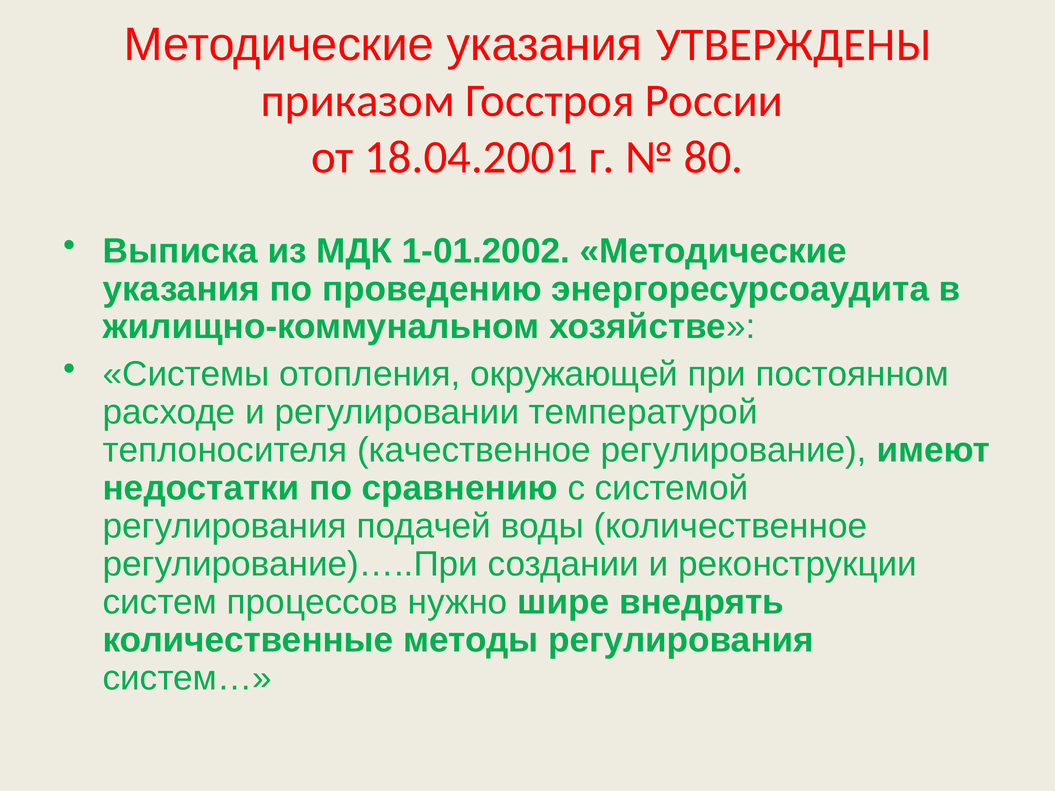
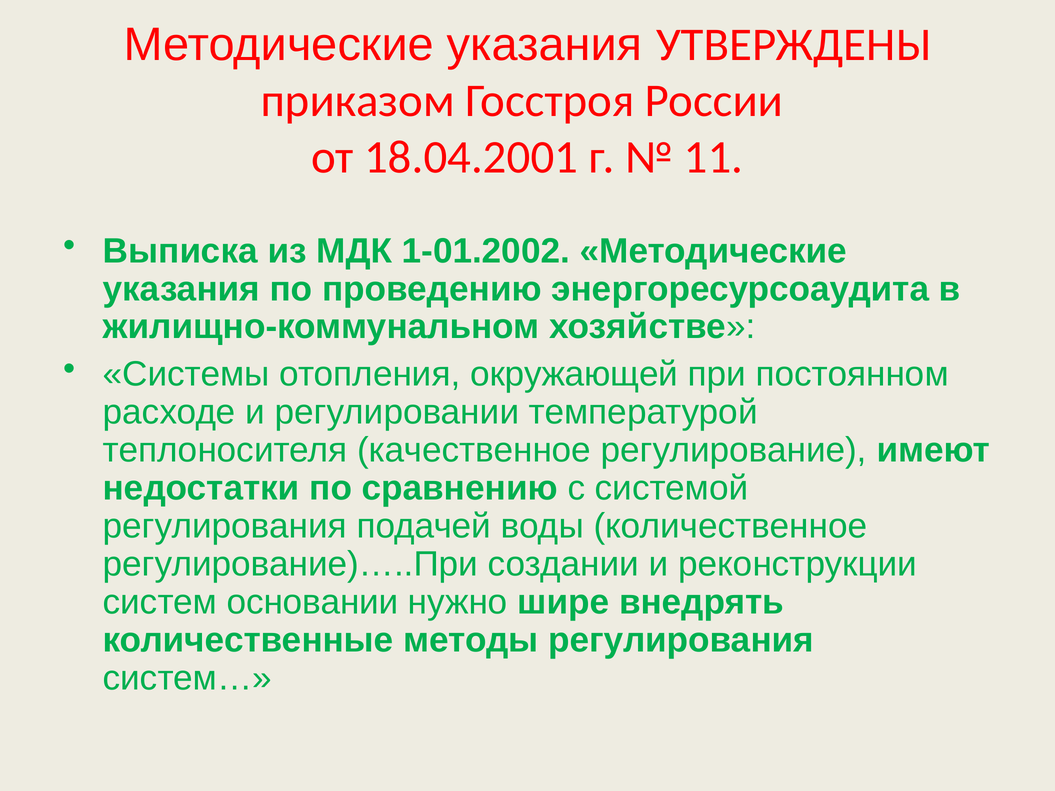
80: 80 -> 11 (714, 157)
процессов: процессов -> основании (313, 602)
